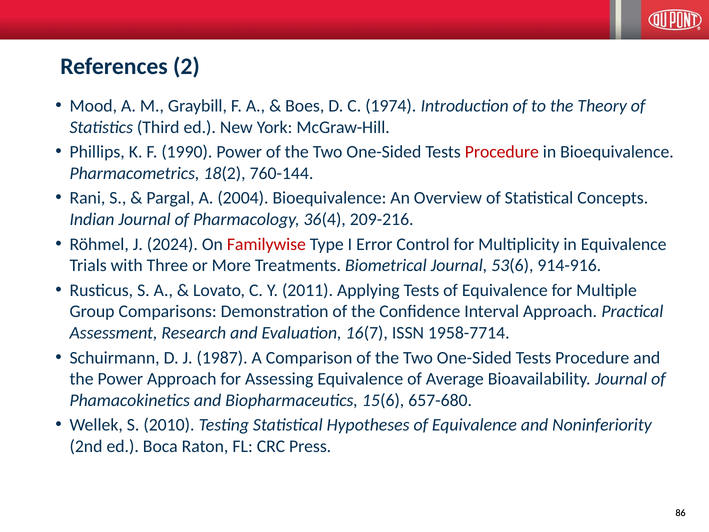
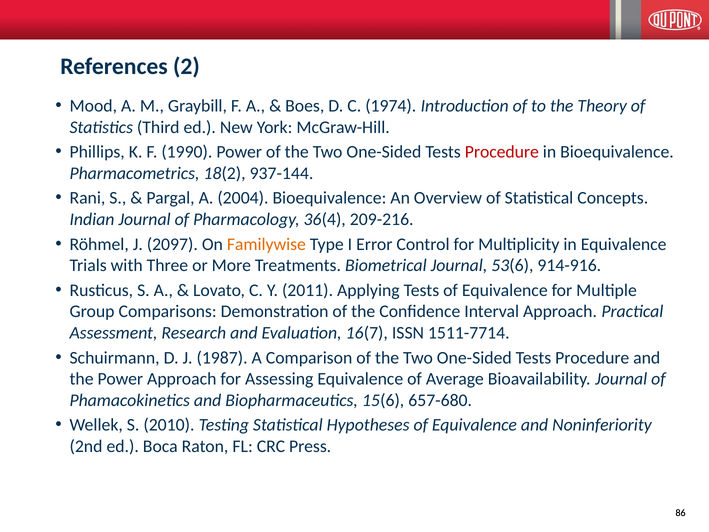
760-144: 760-144 -> 937-144 (282, 173)
2024: 2024 -> 2097 (172, 244)
Familywise colour: red -> orange (266, 244)
1958-7714: 1958-7714 -> 1511-7714 (469, 333)
